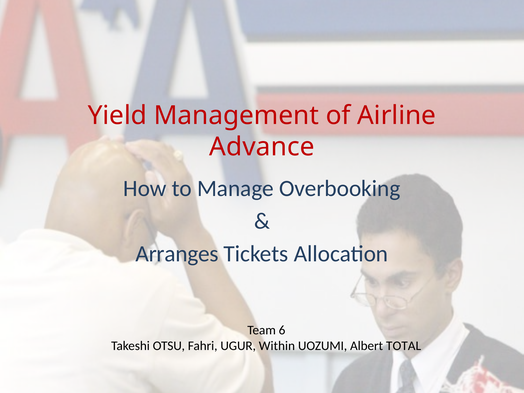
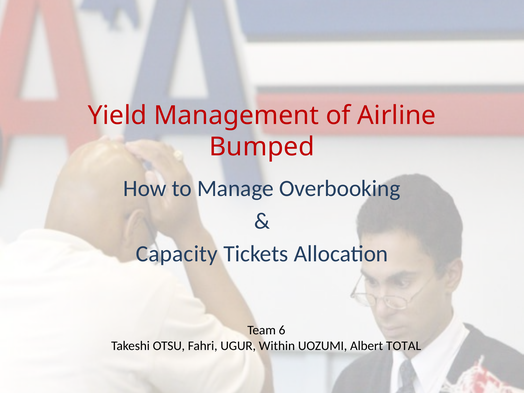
Advance: Advance -> Bumped (262, 147)
Arranges: Arranges -> Capacity (177, 254)
